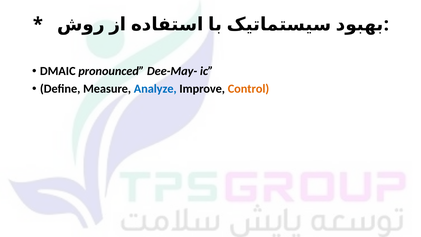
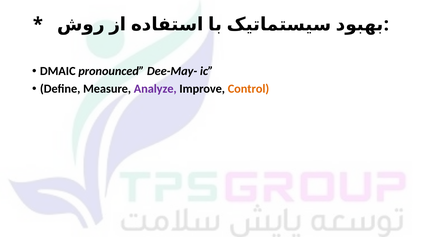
Analyze colour: blue -> purple (155, 89)
